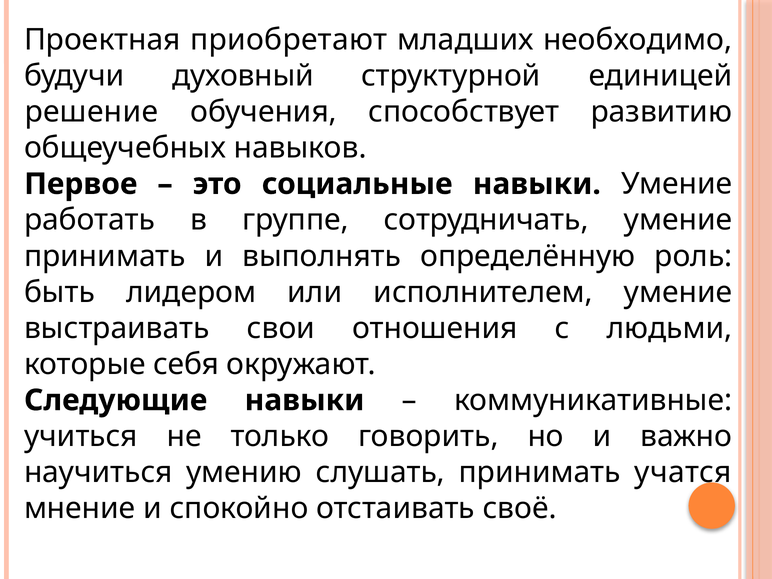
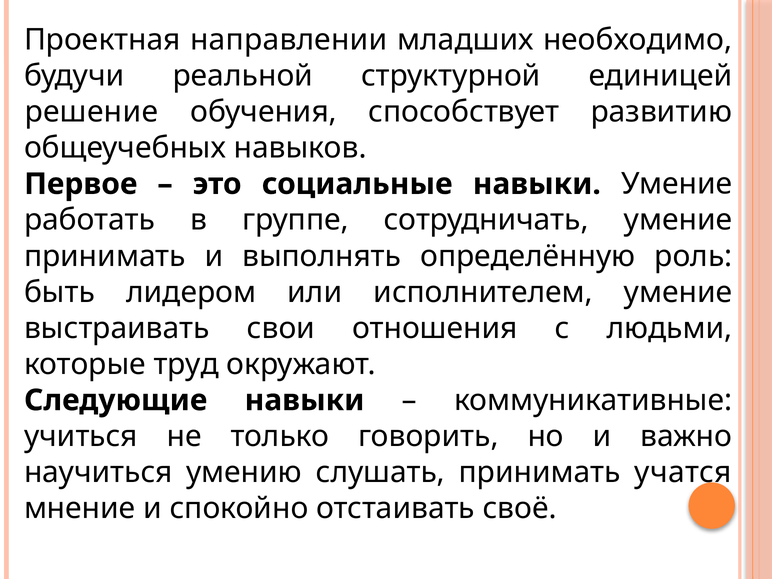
приобретают: приобретают -> направлении (289, 40)
духовный: духовный -> реальной (243, 76)
себя: себя -> труд (186, 364)
